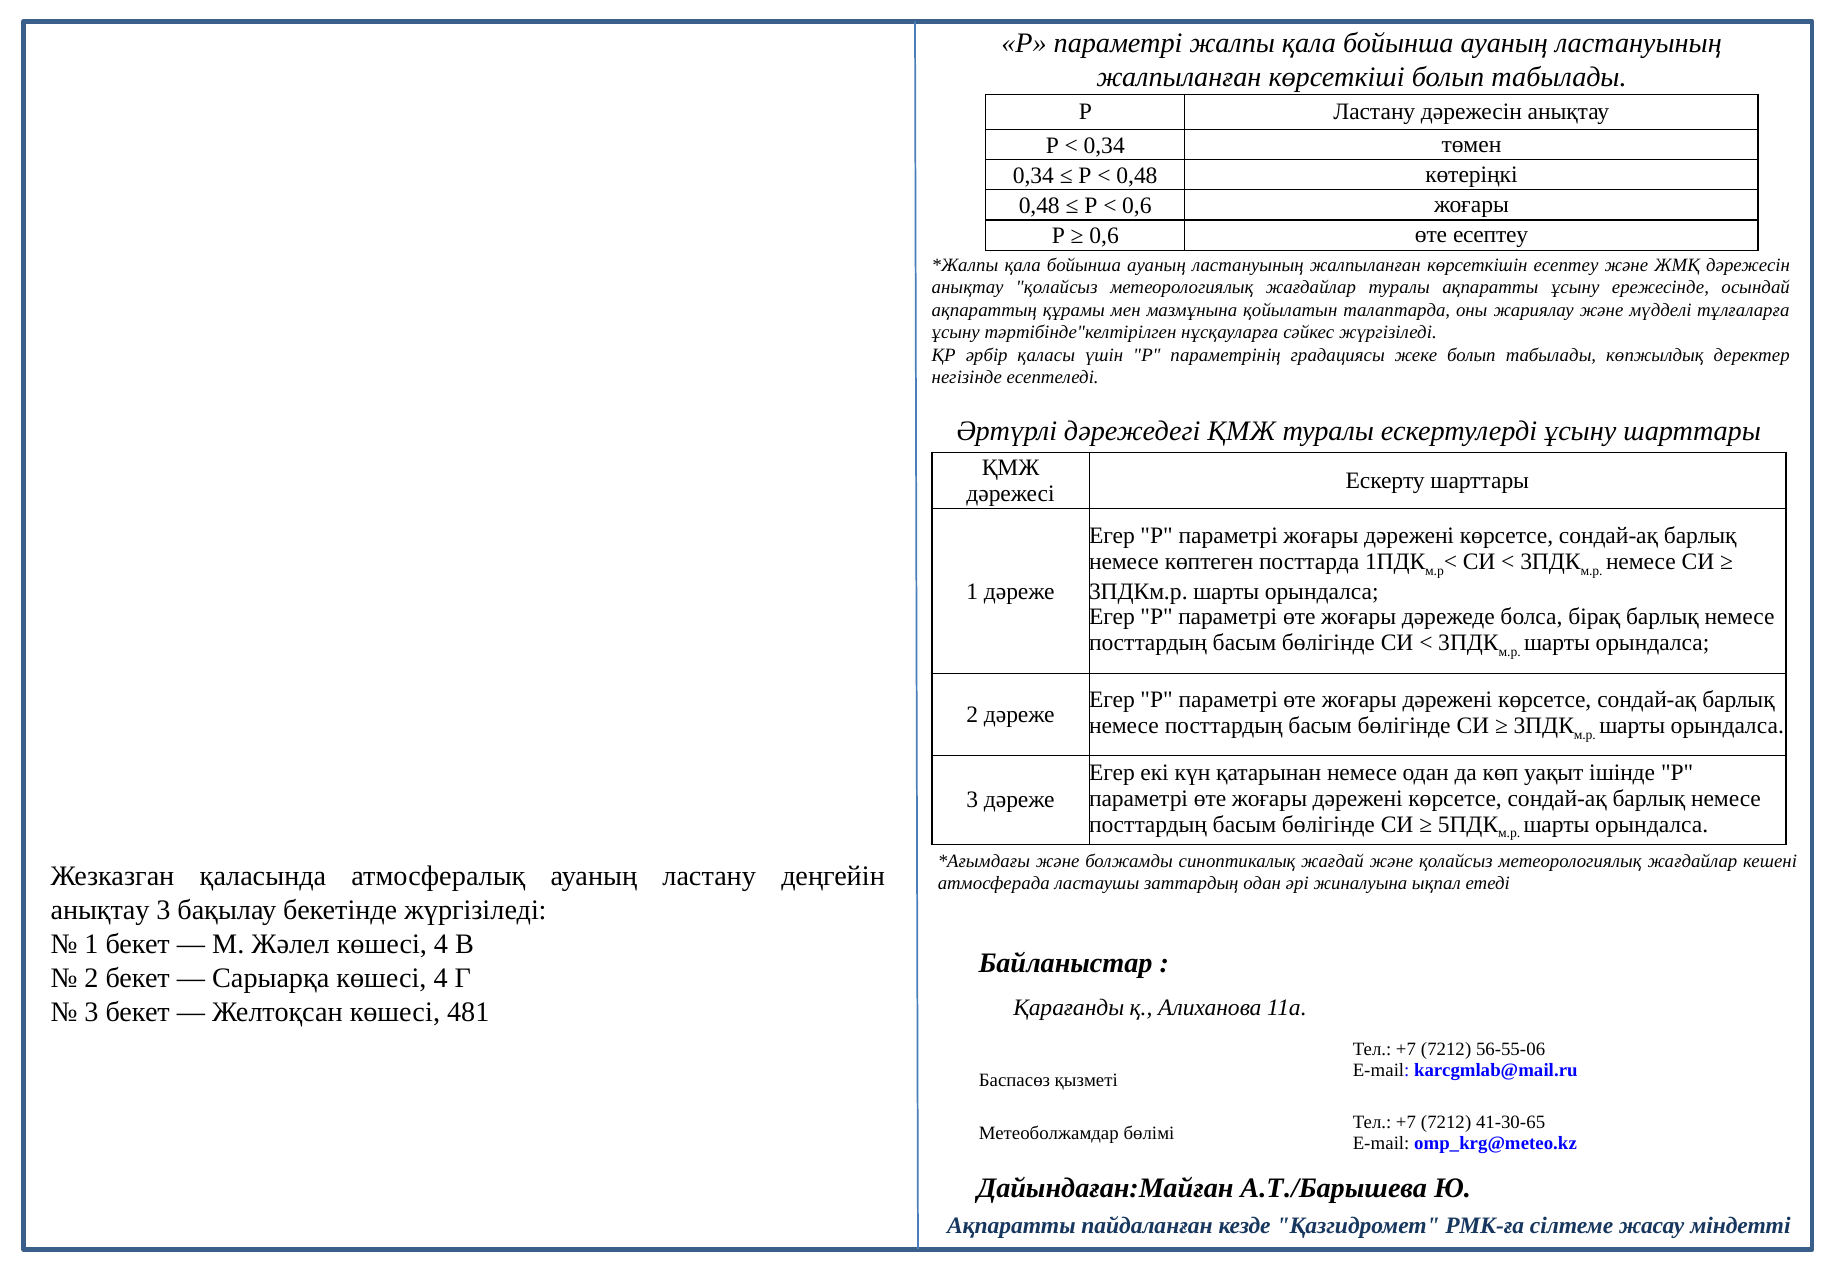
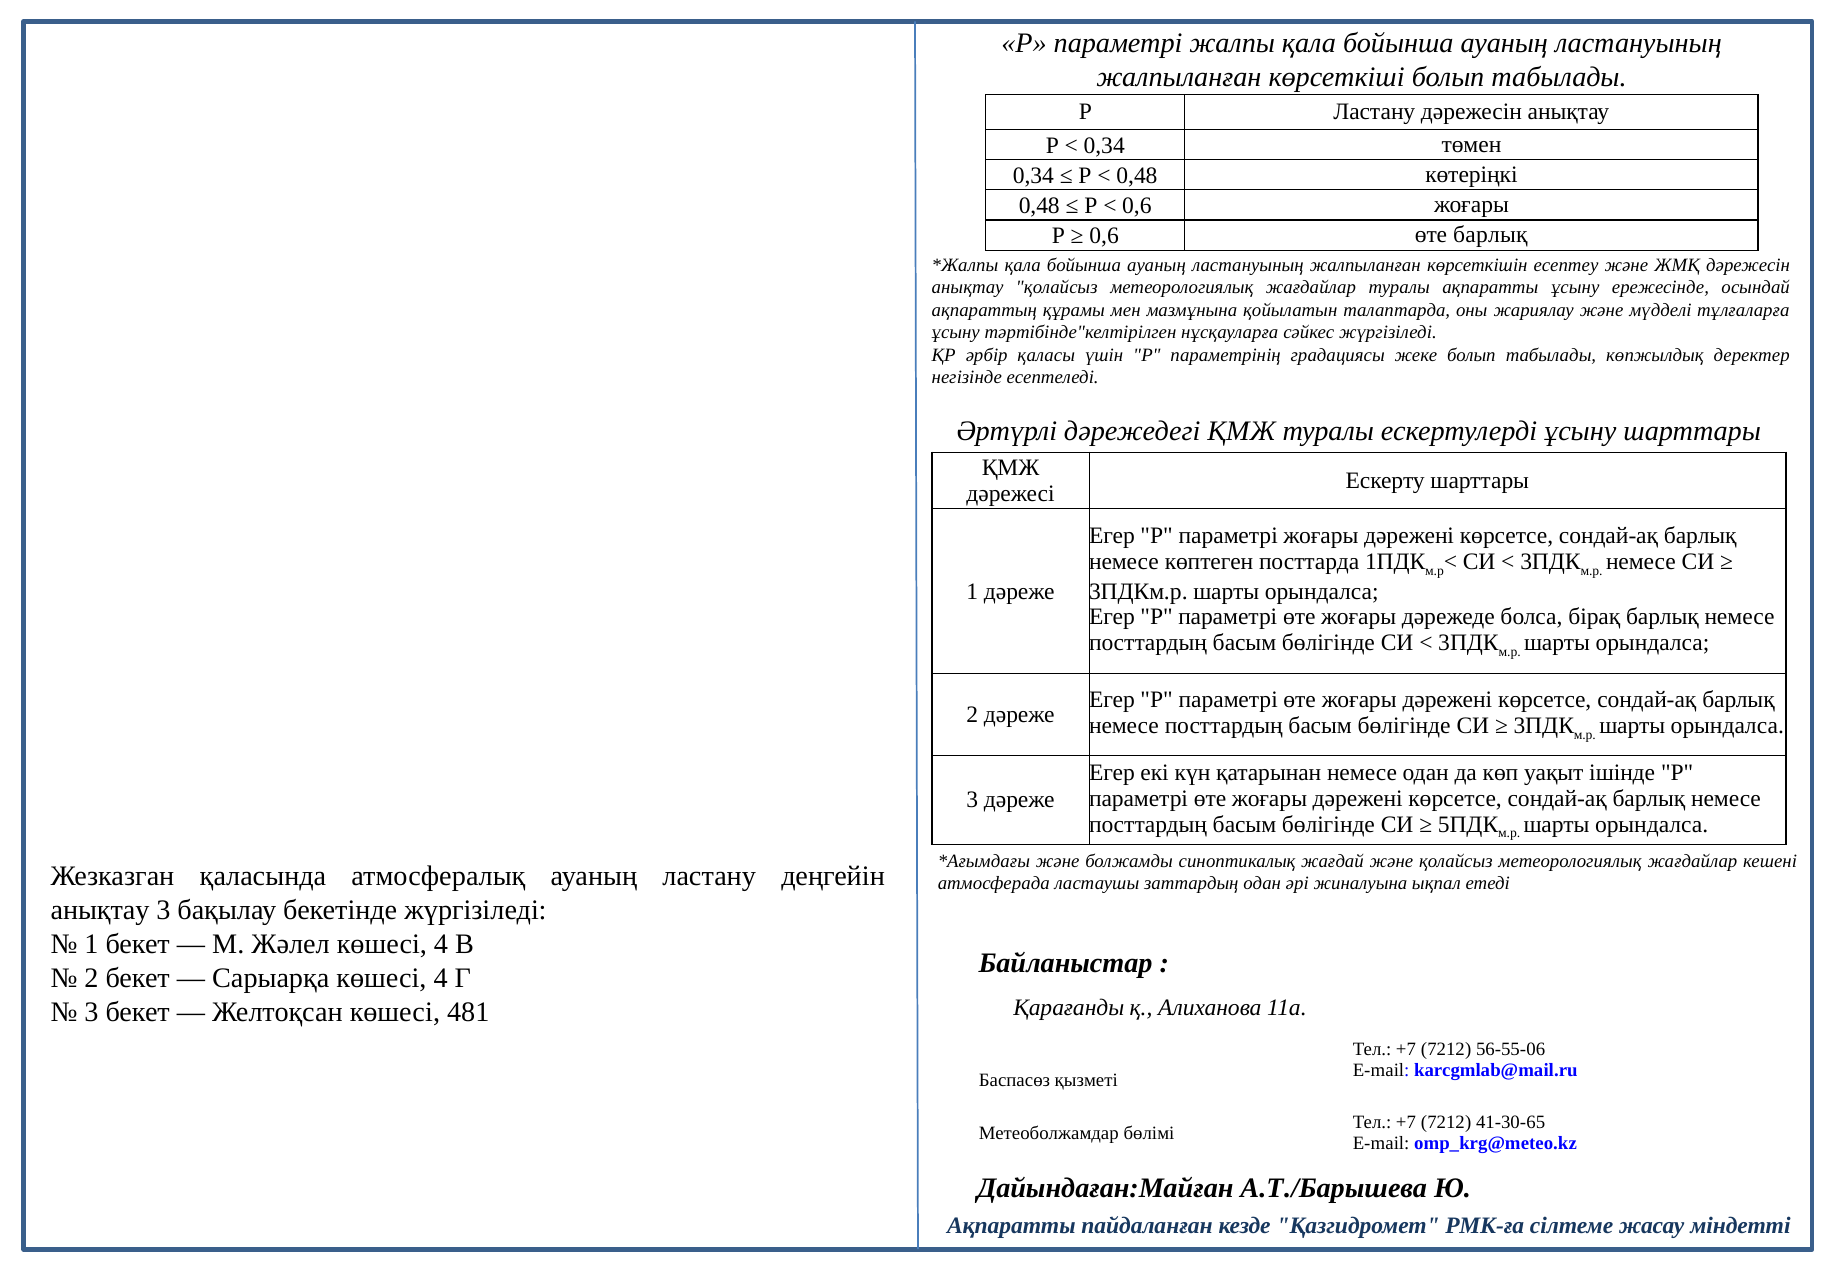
өте есептеу: есептеу -> барлық (1490, 235)
